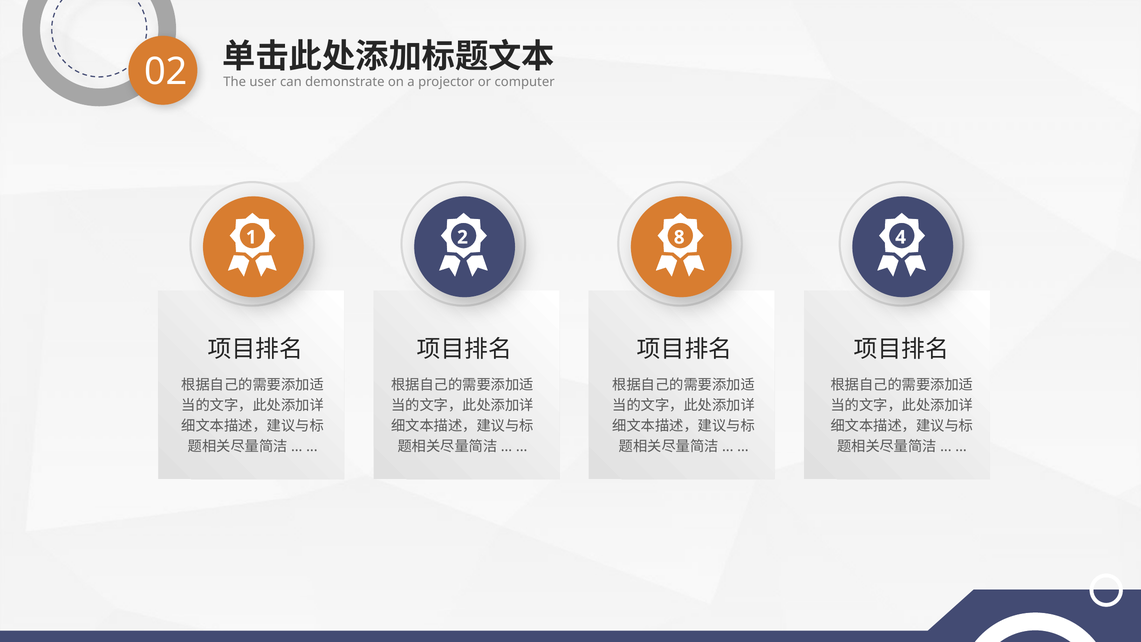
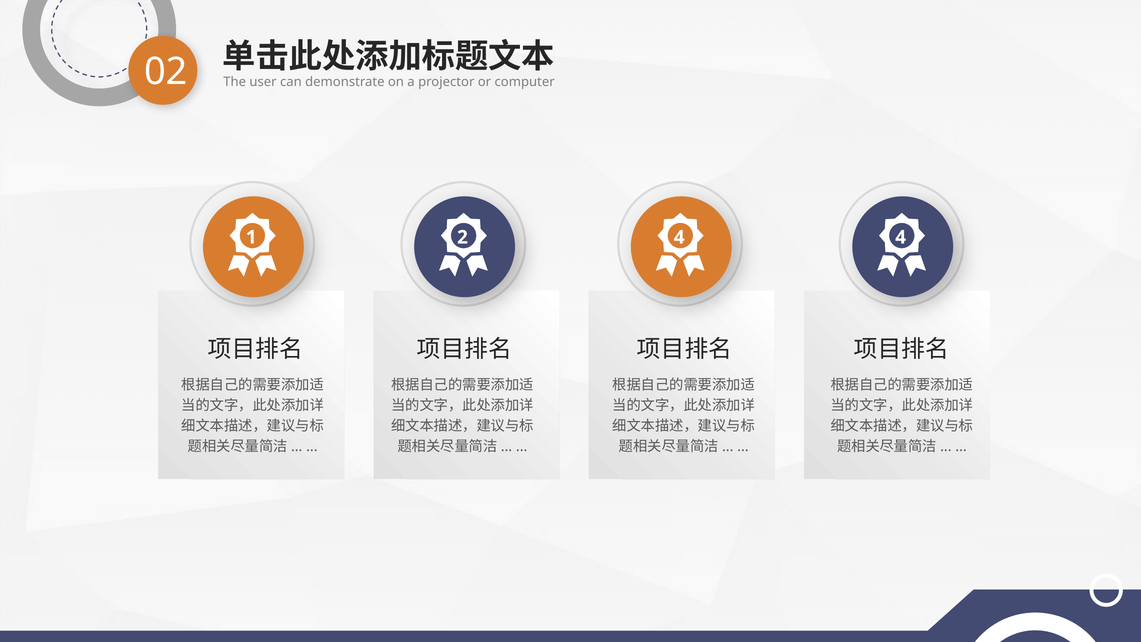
2 8: 8 -> 4 (679, 237)
